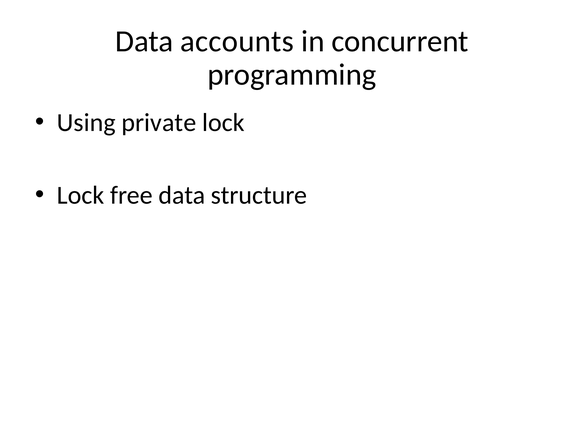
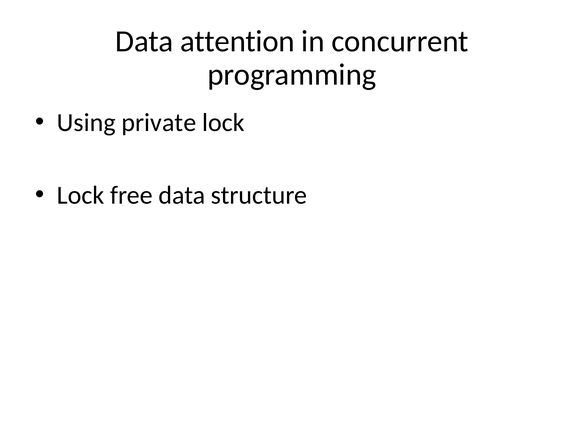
accounts: accounts -> attention (237, 41)
